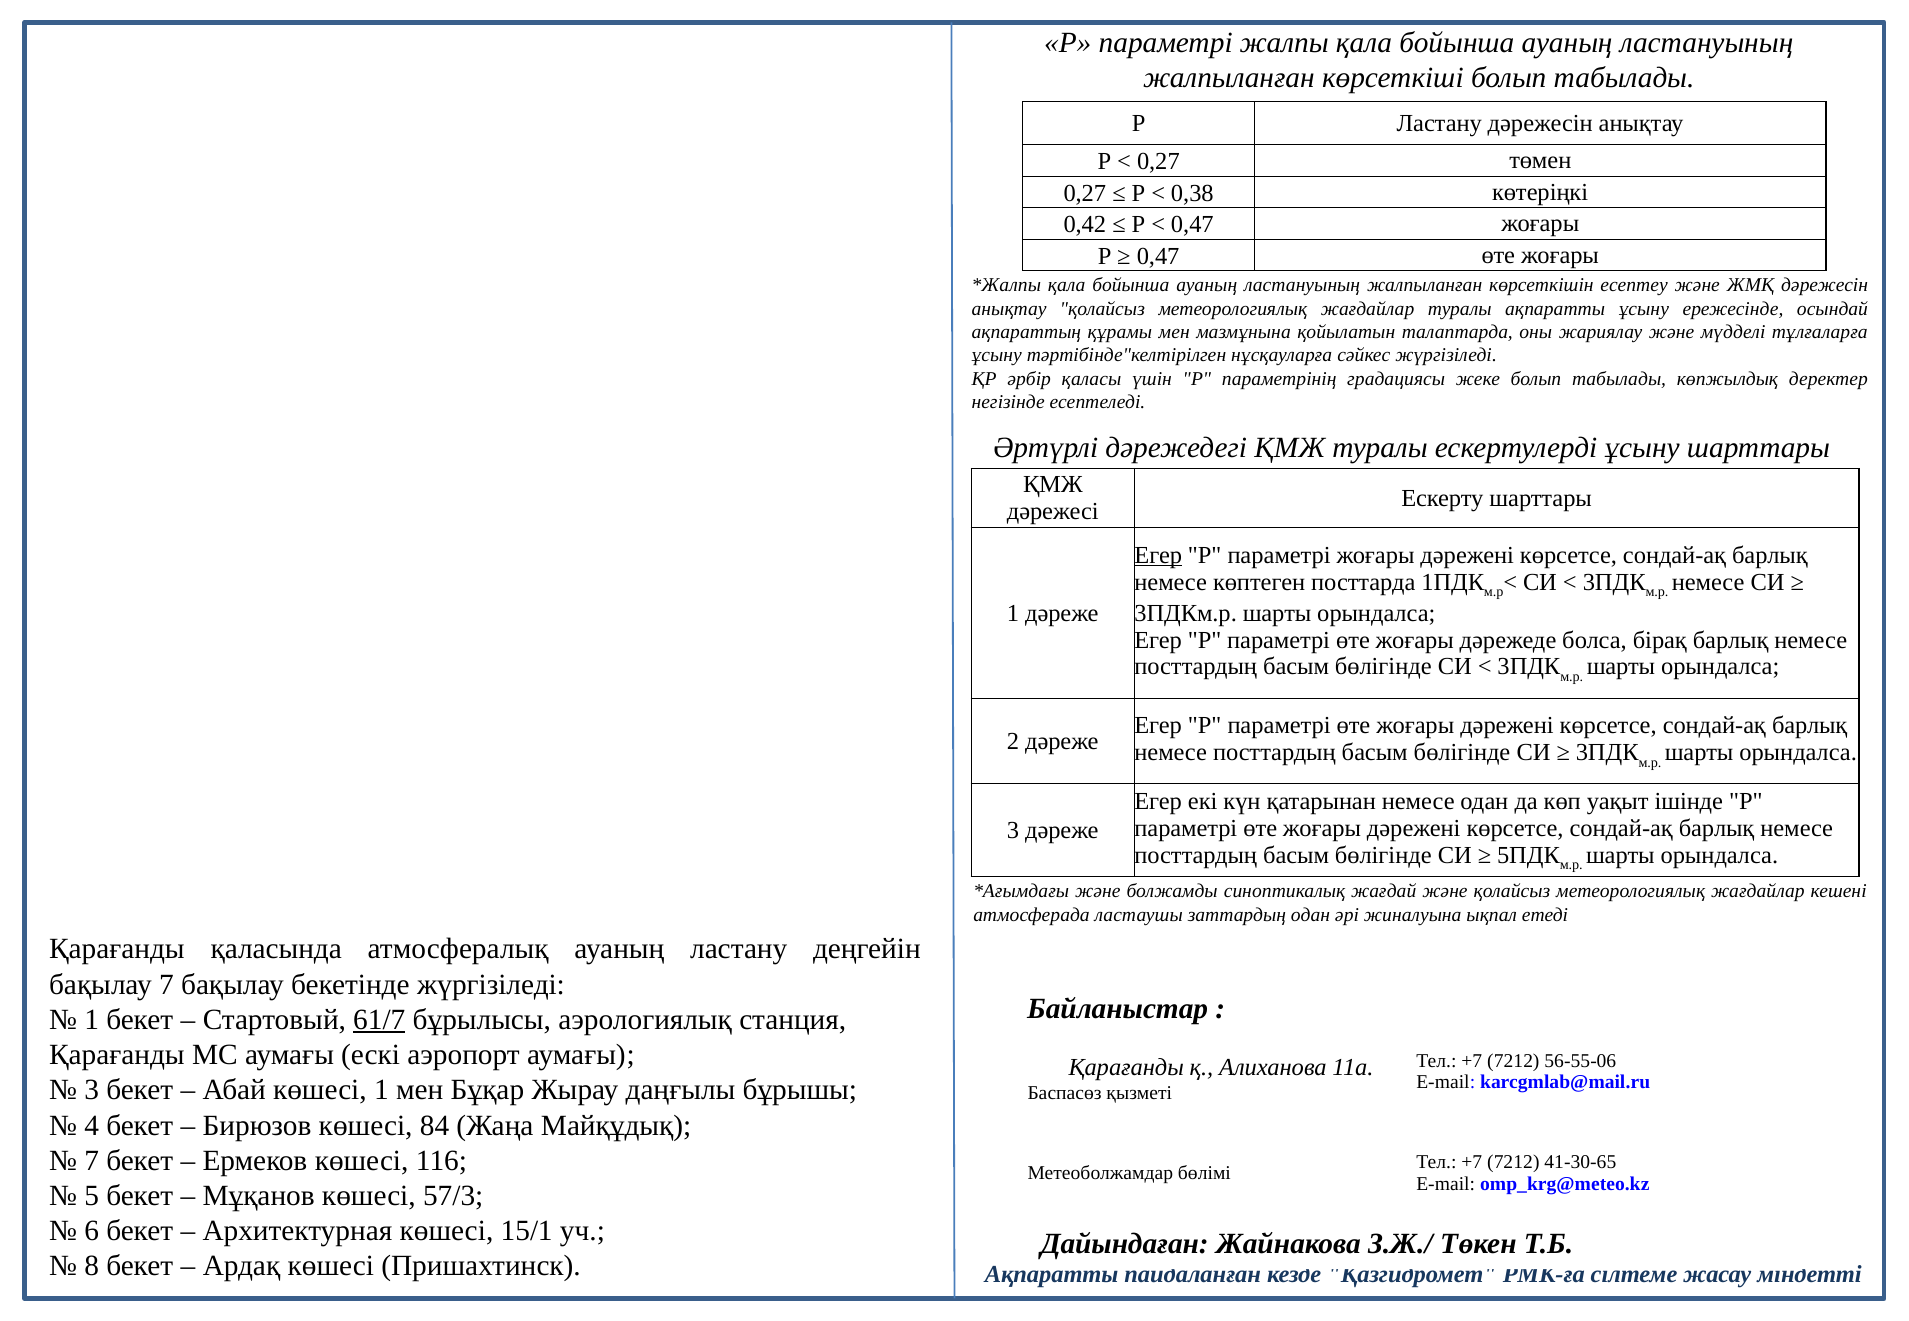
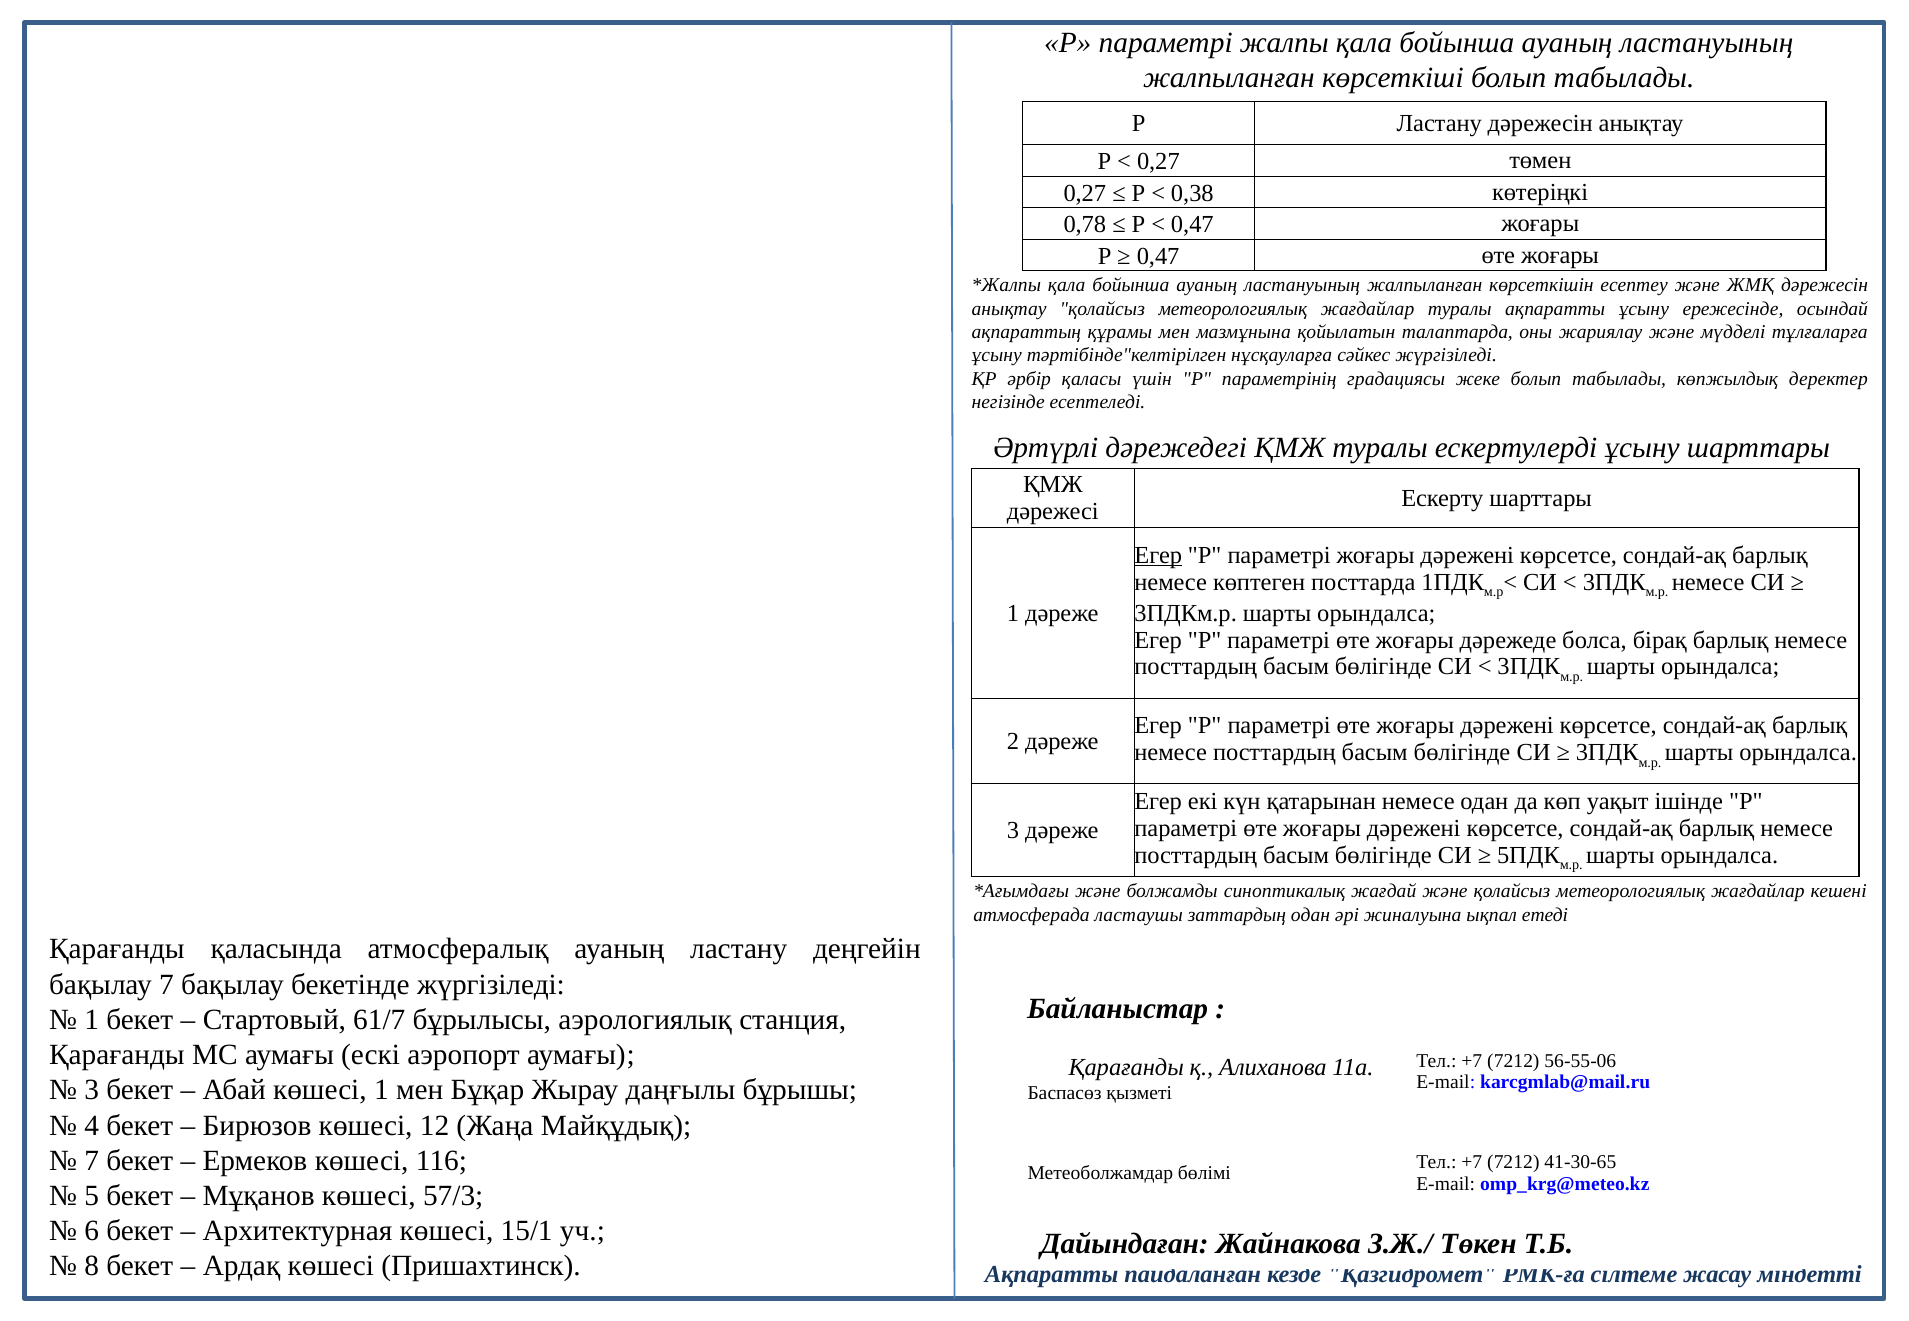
0,42: 0,42 -> 0,78 (1085, 225)
61/7 underline: present -> none (379, 1020)
84: 84 -> 12 (435, 1126)
